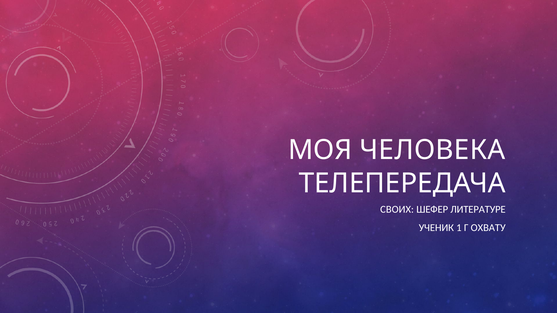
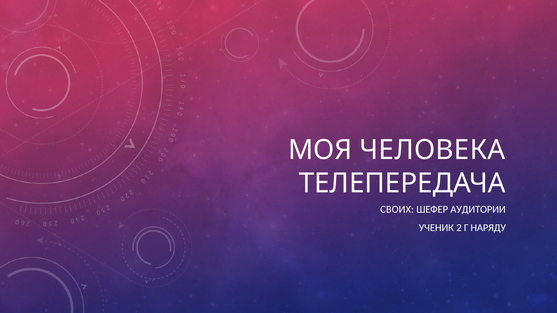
ЛИТЕРАТУРЕ: ЛИТЕРАТУРЕ -> АУДИТОРИИ (478, 209)
1: 1 -> 2 (459, 228)
ОХВАТУ: ОХВАТУ -> НАРЯДУ (488, 228)
